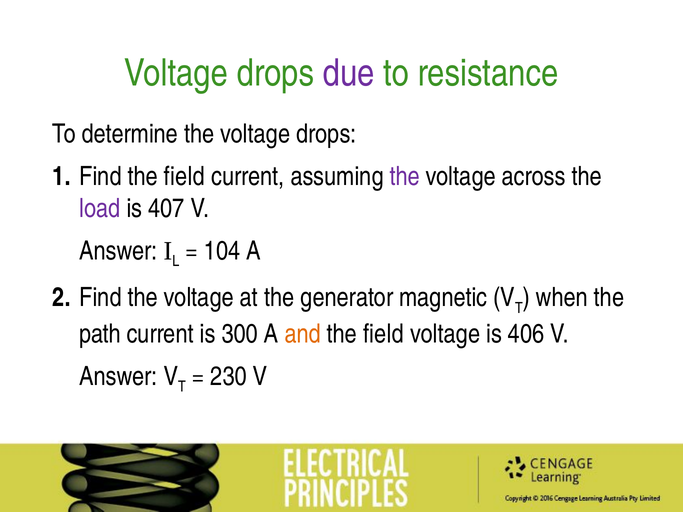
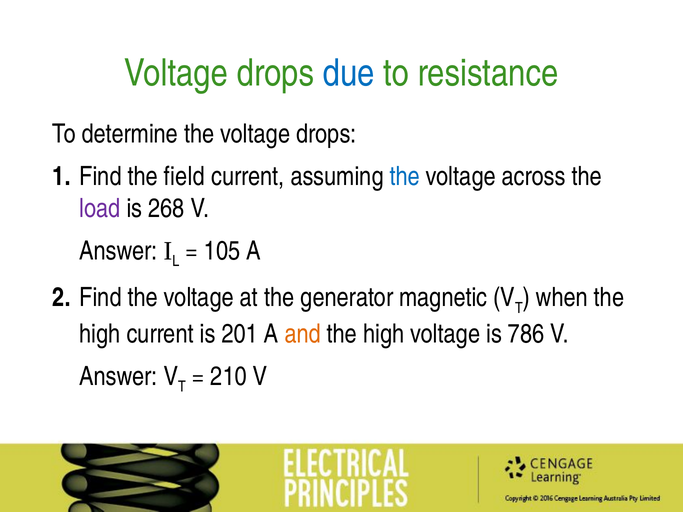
due colour: purple -> blue (349, 73)
the colour: purple -> blue (405, 177)
407: 407 -> 268 (166, 208)
104: 104 -> 105 (222, 251)
path: path -> high (100, 334)
300: 300 -> 201 (240, 334)
field: field -> high (384, 334)
406: 406 -> 786 (526, 334)
230: 230 -> 210 (229, 377)
